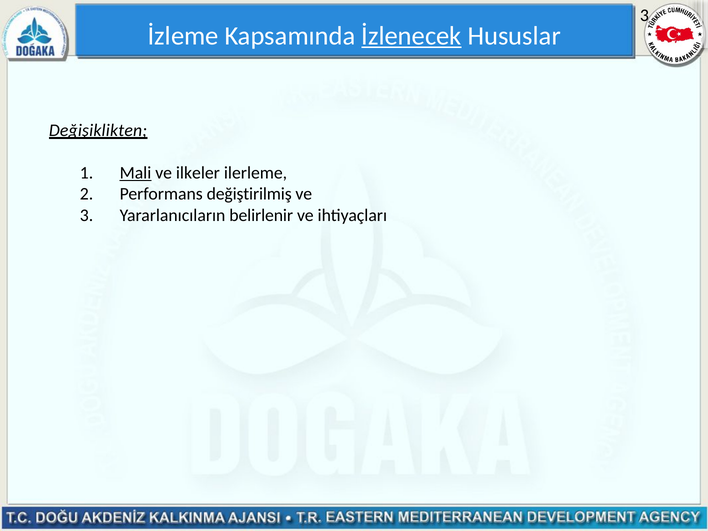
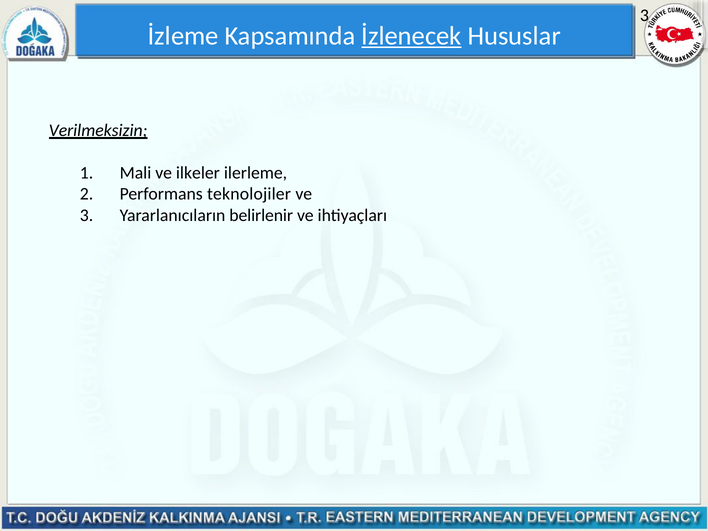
Değişiklikten: Değişiklikten -> Verilmeksizin (98, 130)
Mali underline: present -> none (135, 173)
değiştirilmiş: değiştirilmiş -> teknolojiler (249, 194)
